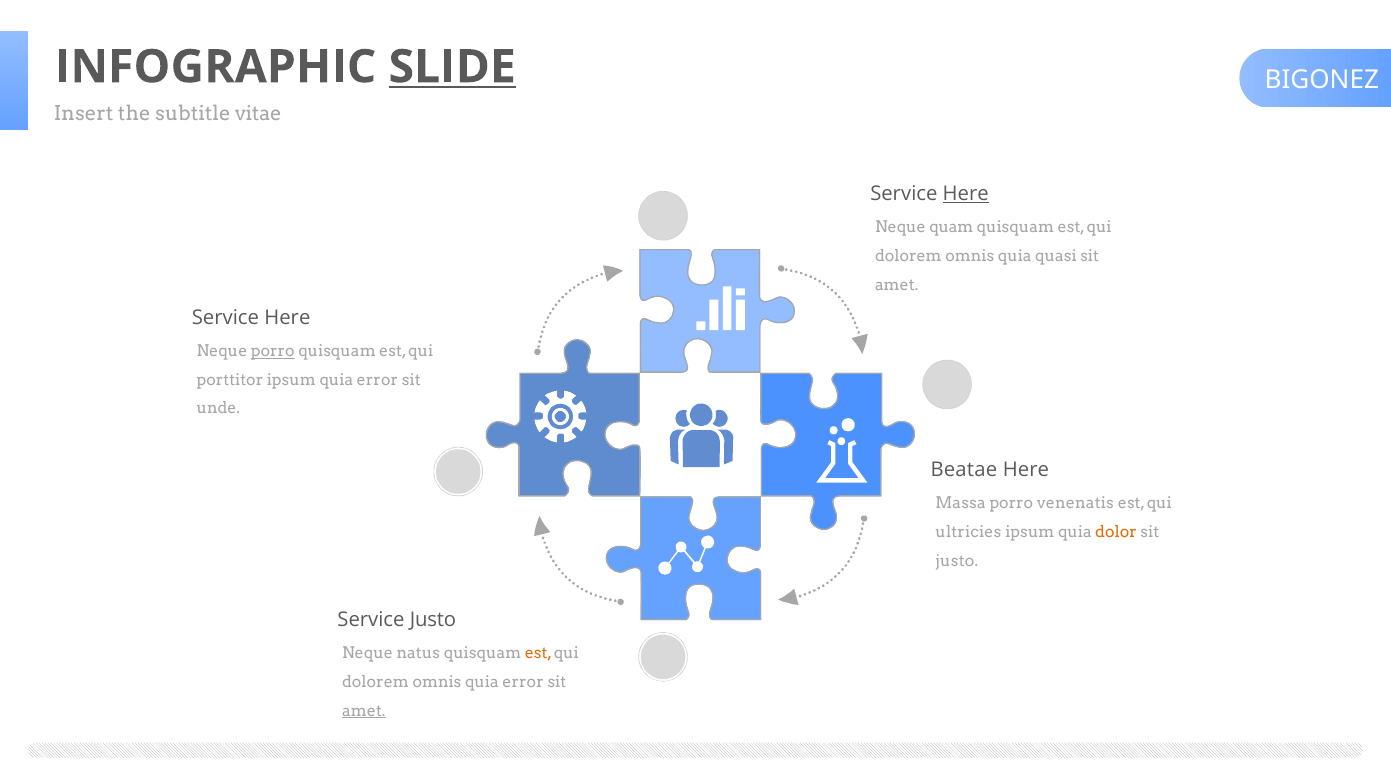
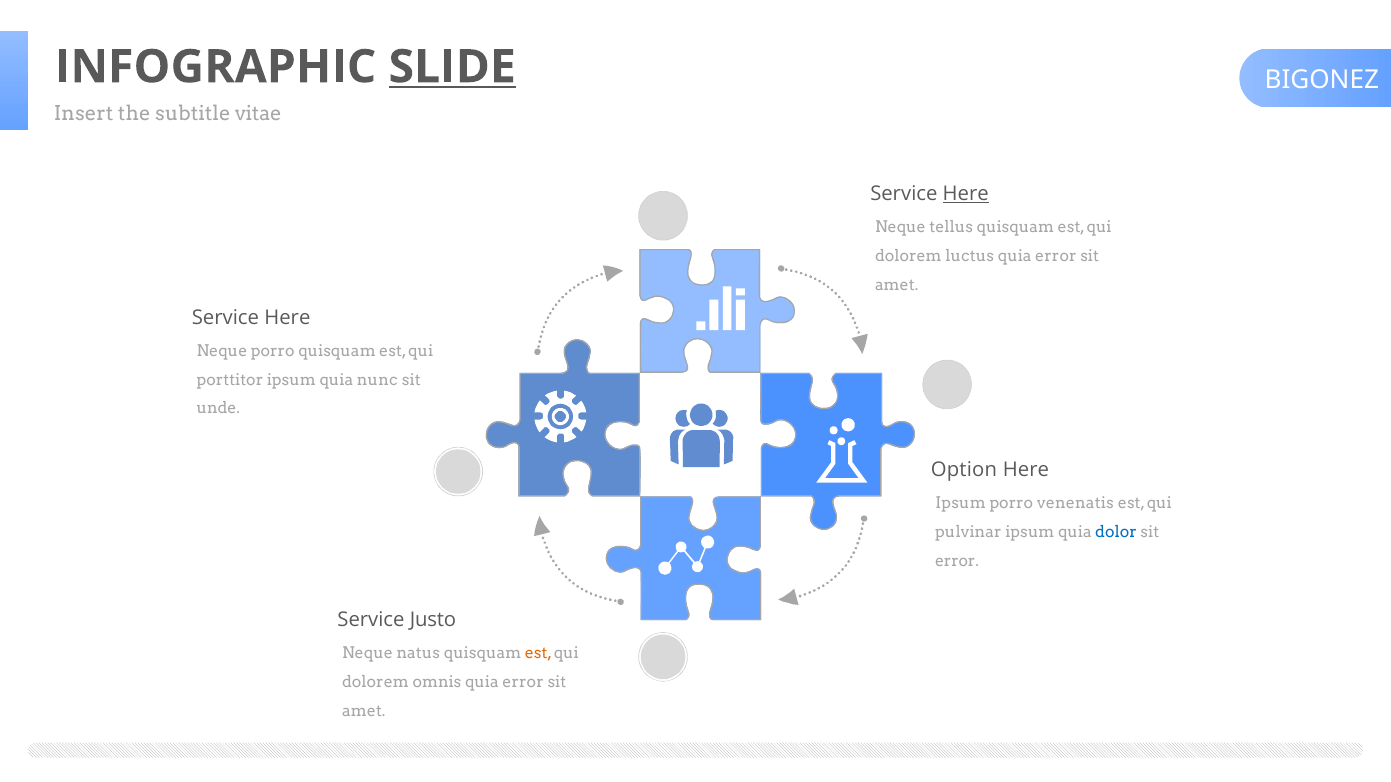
quam: quam -> tellus (951, 228)
omnis: omnis -> luctus (970, 256)
quasi: quasi -> error (1056, 256)
porro underline: present -> none (273, 351)
ipsum quia error: error -> nunc (377, 380)
Beatae: Beatae -> Option (964, 470)
Massa: Massa -> Ipsum (960, 504)
ultricies: ultricies -> pulvinar (968, 533)
dolor colour: orange -> blue (1116, 533)
justo: justo -> error (957, 561)
amet underline: present -> none (364, 711)
